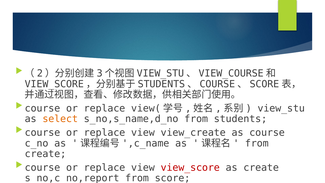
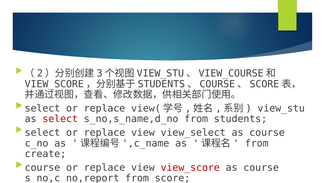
course: course -> select (42, 108)
select colour: orange -> red (60, 119)
course: course -> select (42, 133)
view_create: view_create -> view_select (193, 133)
create: create -> course (261, 167)
